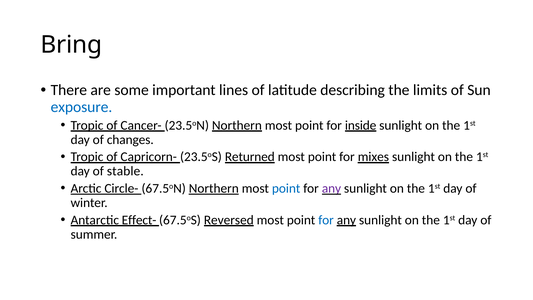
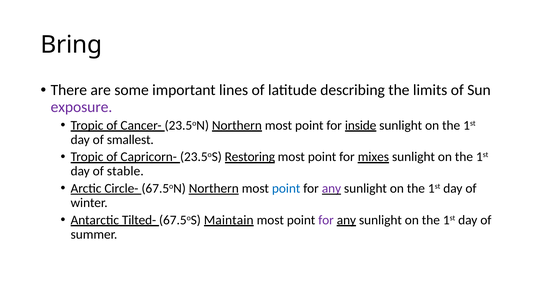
exposure colour: blue -> purple (81, 107)
changes: changes -> smallest (130, 140)
Returned: Returned -> Restoring (250, 157)
Effect-: Effect- -> Tilted- (139, 220)
Reversed: Reversed -> Maintain (229, 220)
for colour: blue -> purple (326, 220)
